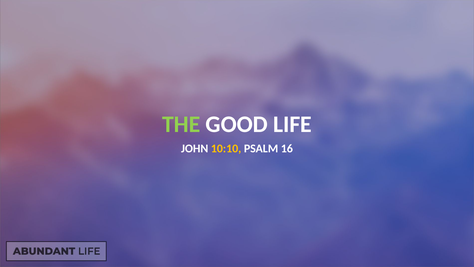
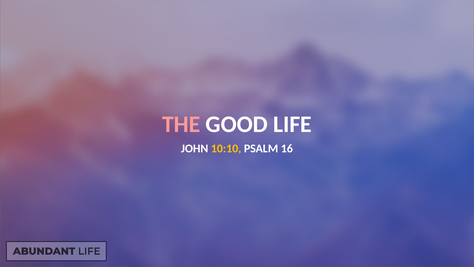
THE colour: light green -> pink (181, 124)
